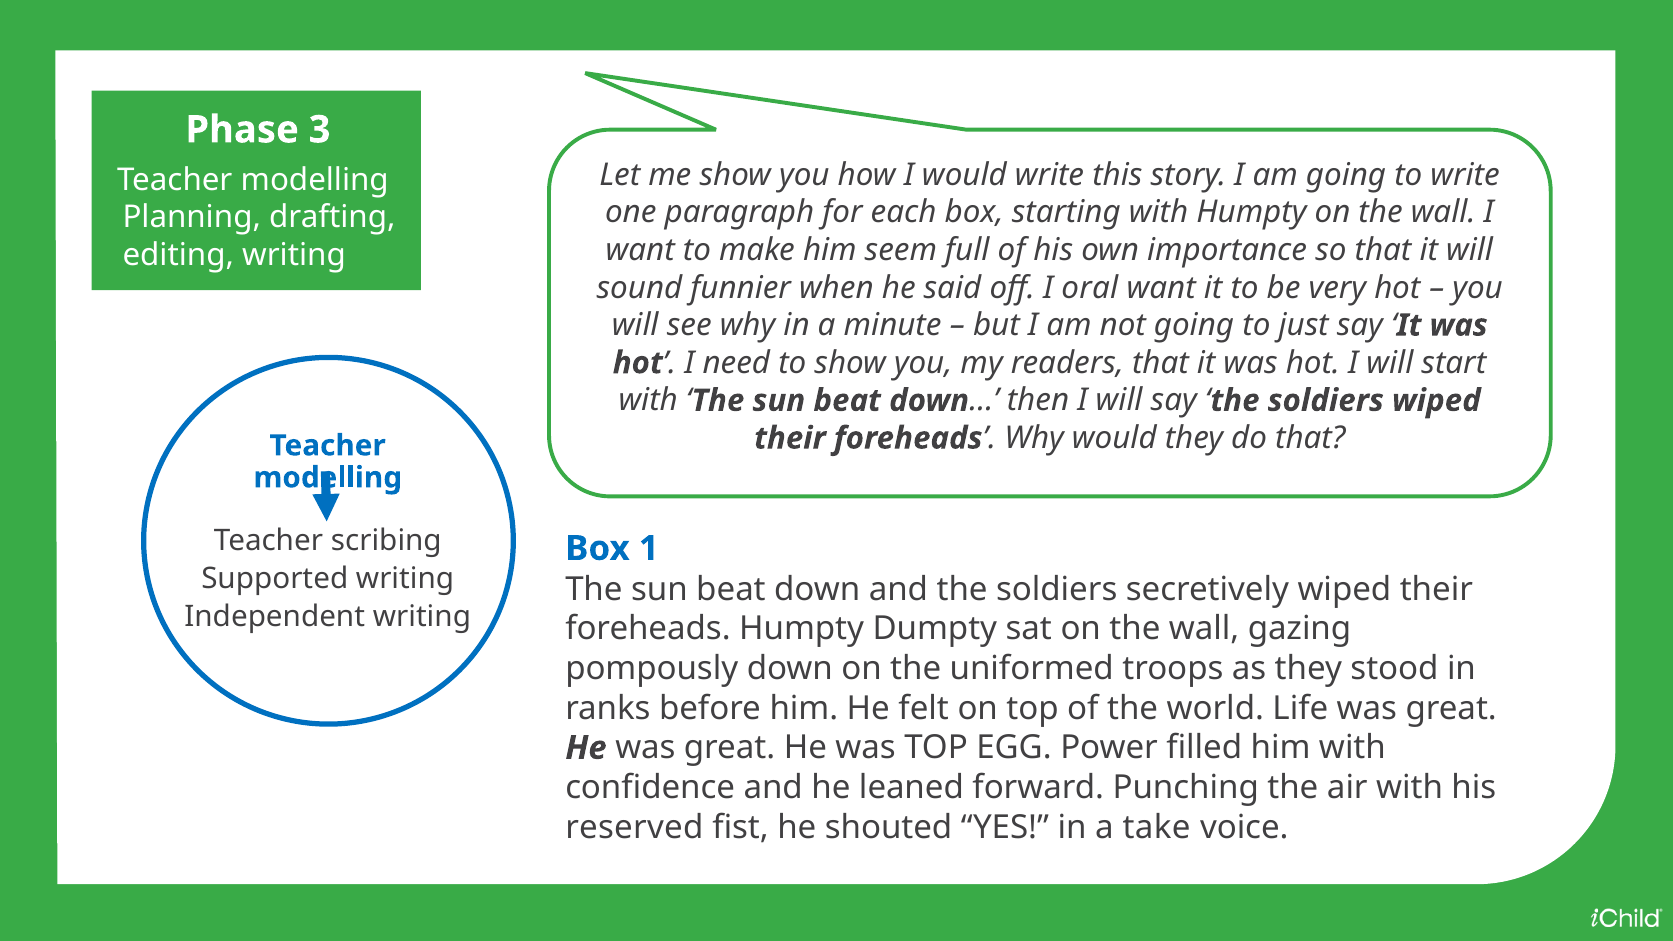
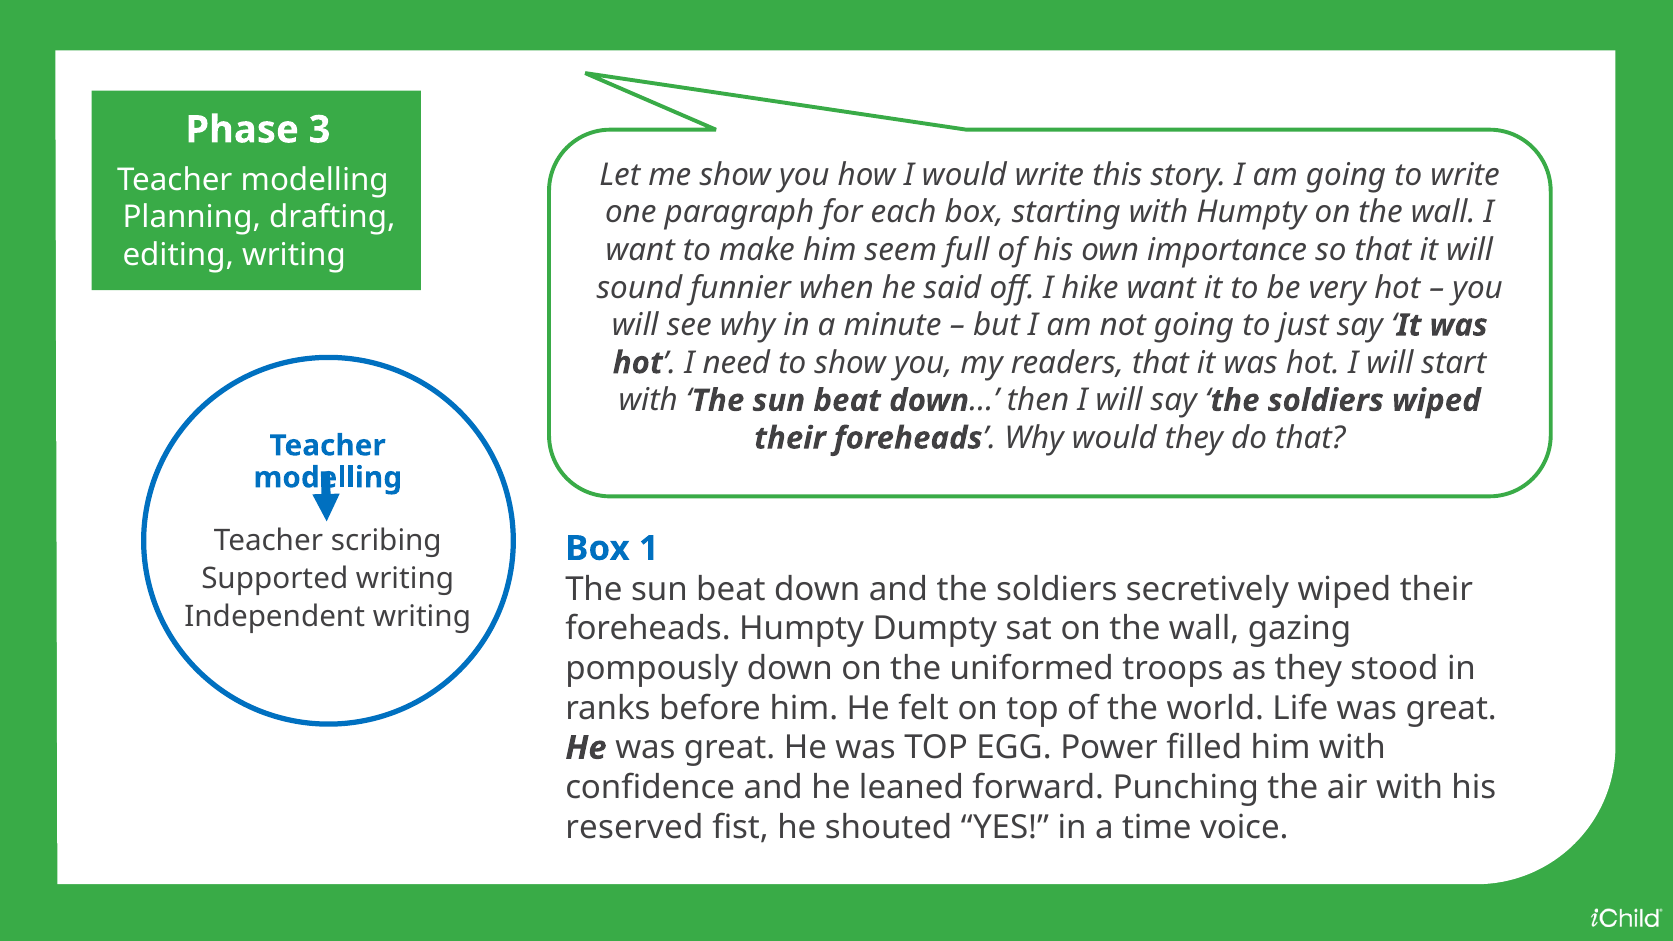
oral: oral -> hike (1090, 288)
take: take -> time (1157, 827)
